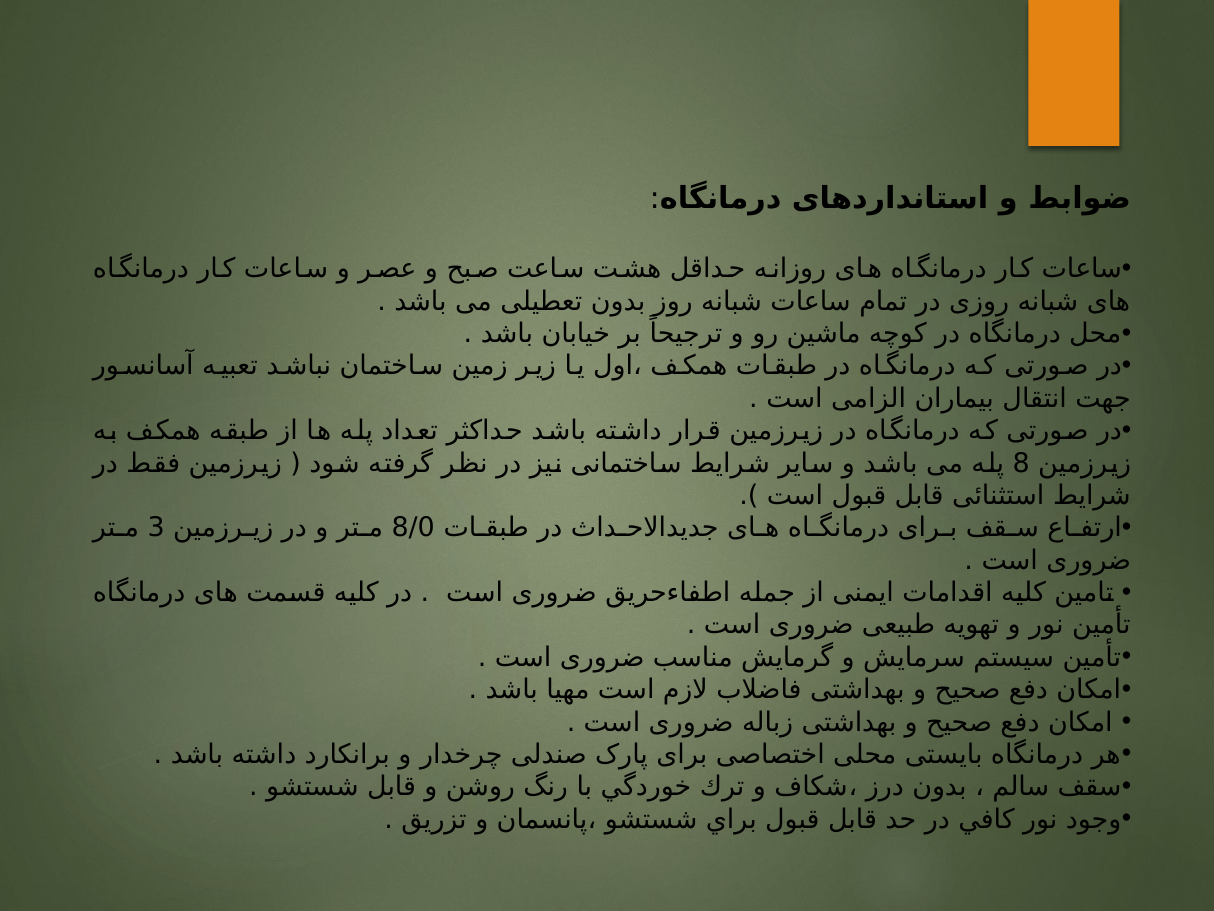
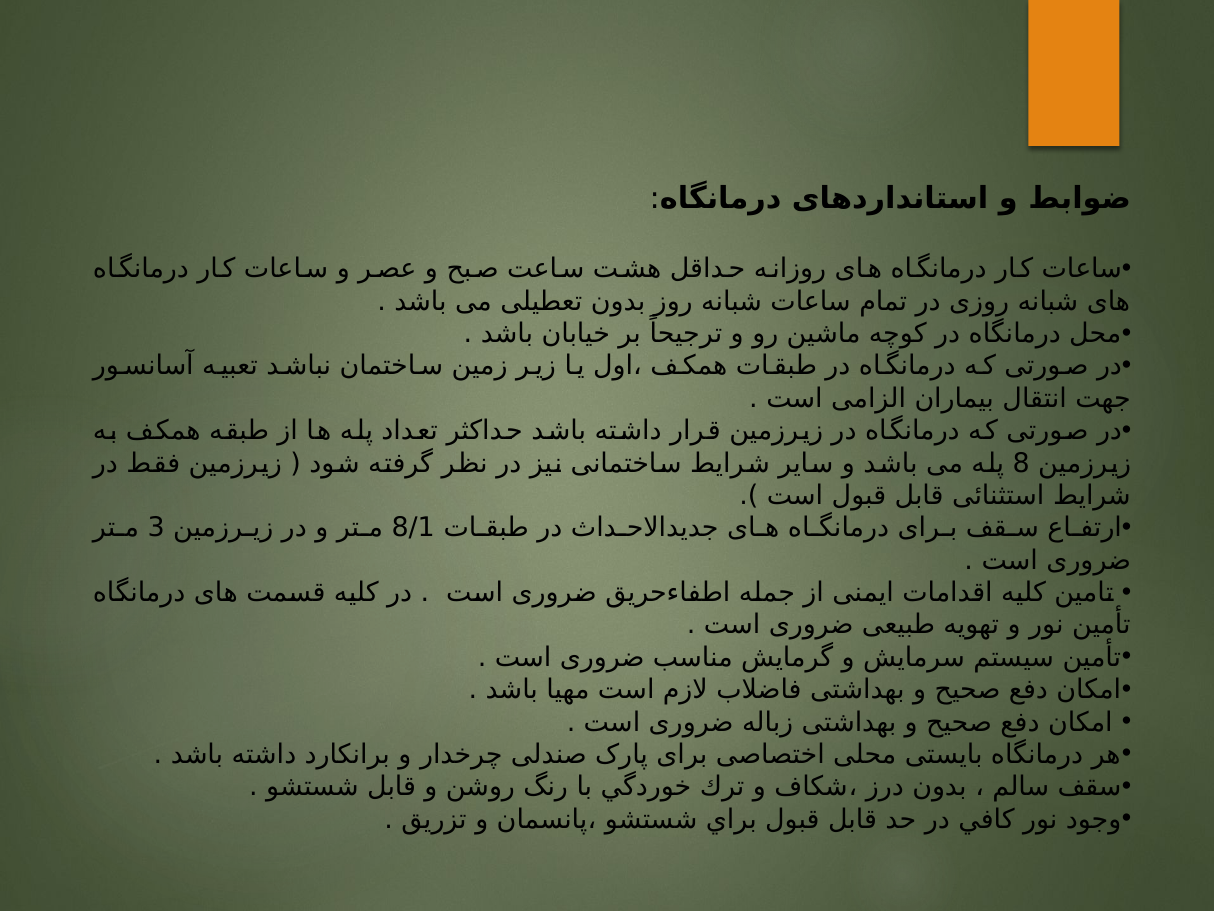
8/0: 8/0 -> 8/1 (413, 528)
